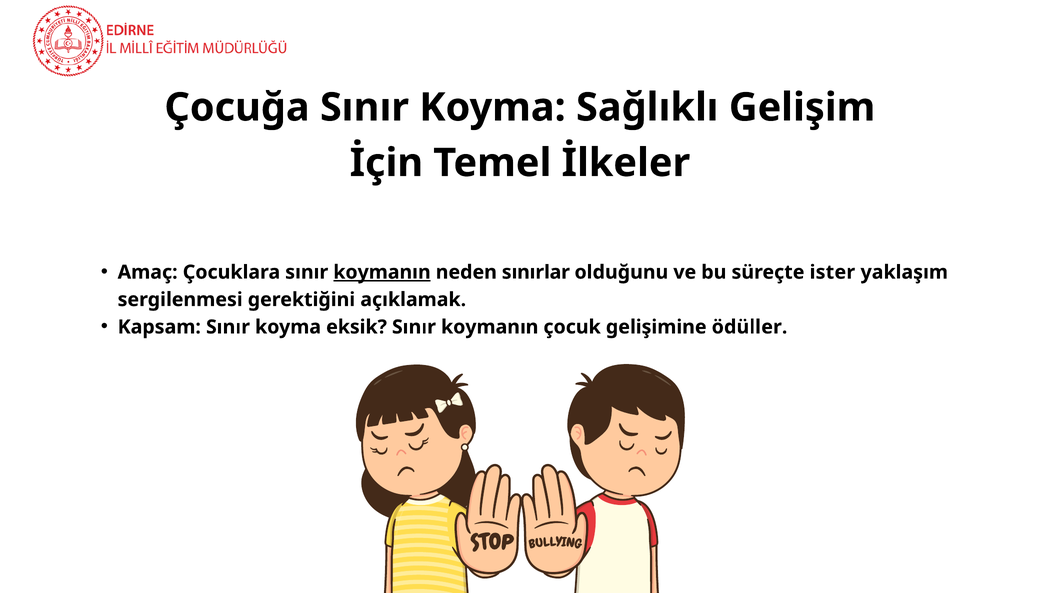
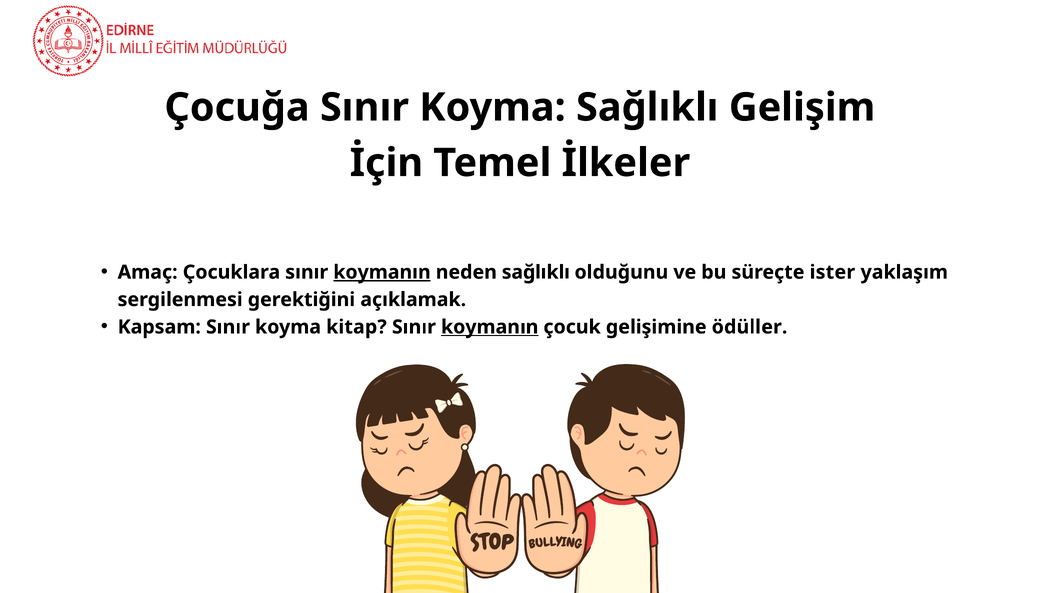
neden sınırlar: sınırlar -> sağlıklı (536, 272)
eksik: eksik -> kitap (356, 327)
koymanın underline: none -> present (490, 327)
